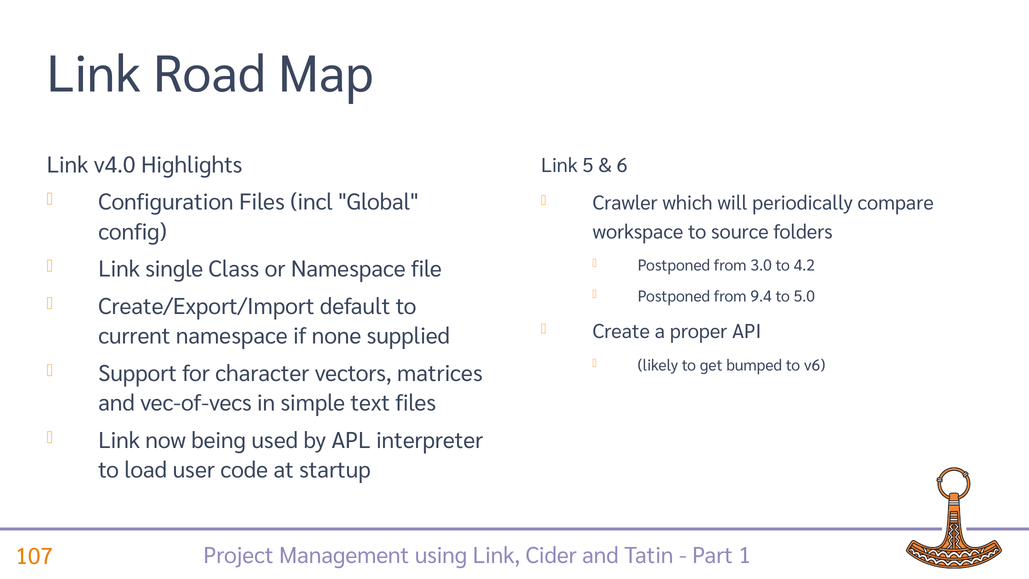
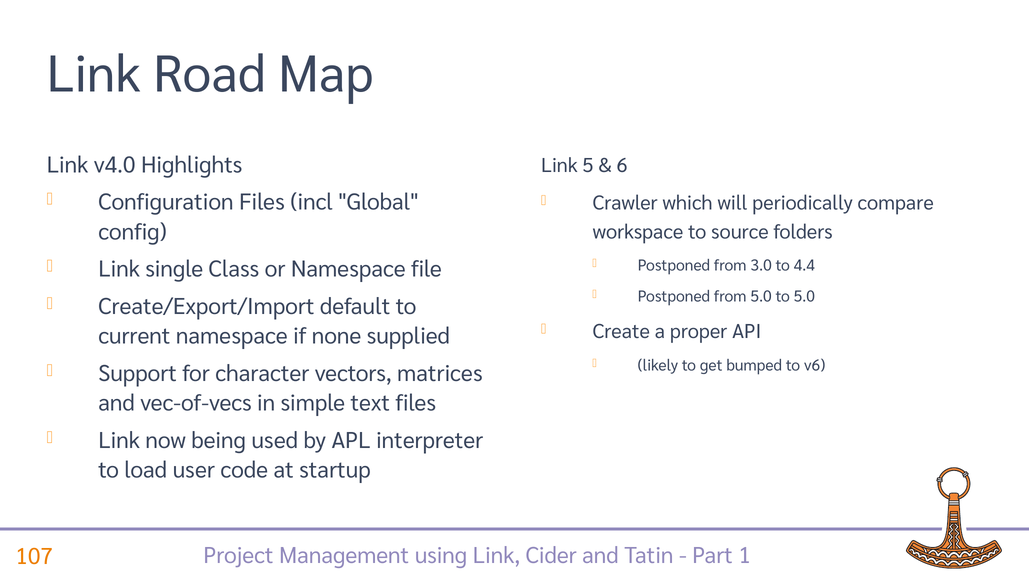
4.2: 4.2 -> 4.4 (804, 265)
from 9.4: 9.4 -> 5.0 (761, 297)
